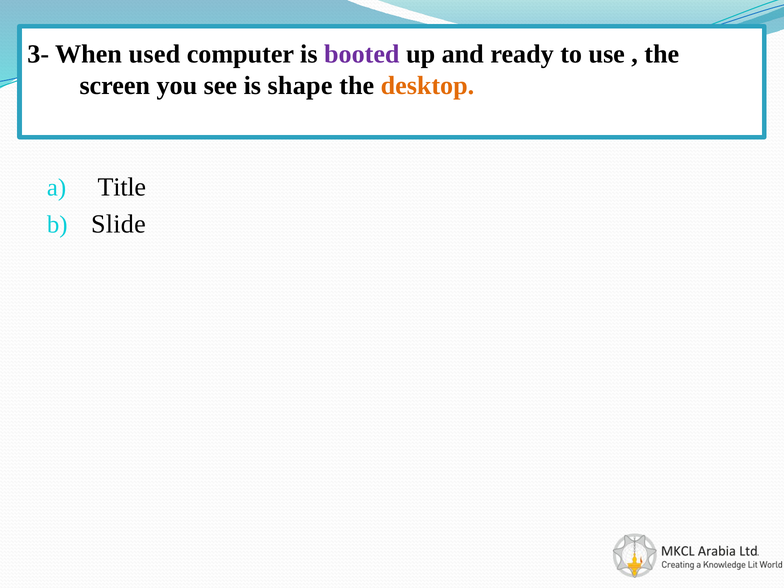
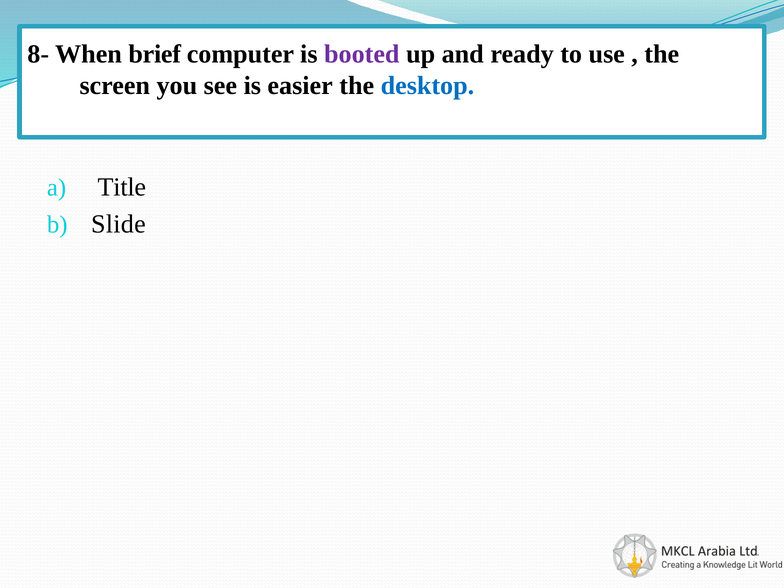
3-: 3- -> 8- (38, 54)
used: used -> brief (155, 54)
shape: shape -> easier (300, 85)
desktop colour: orange -> blue (427, 85)
